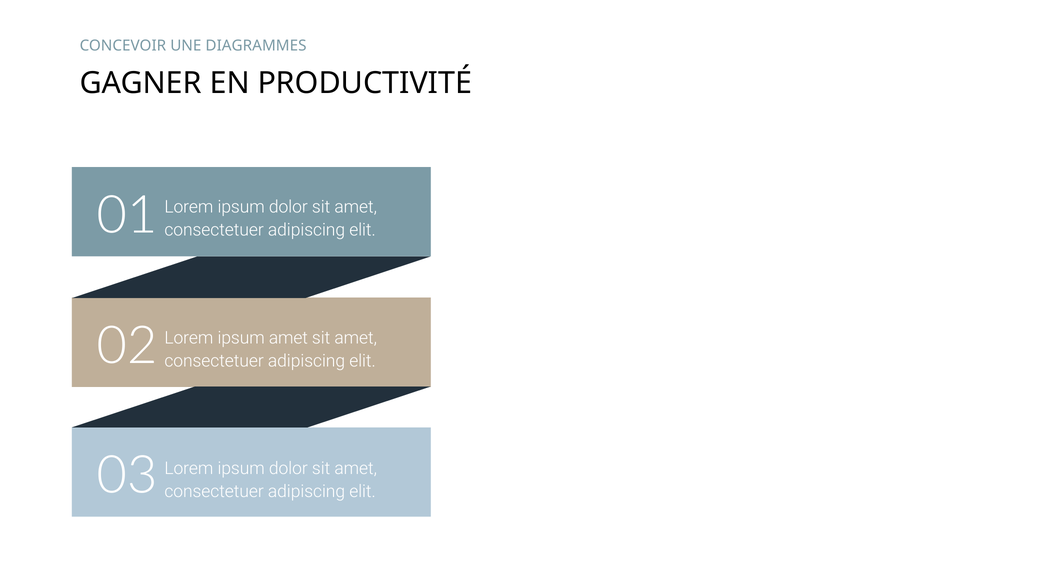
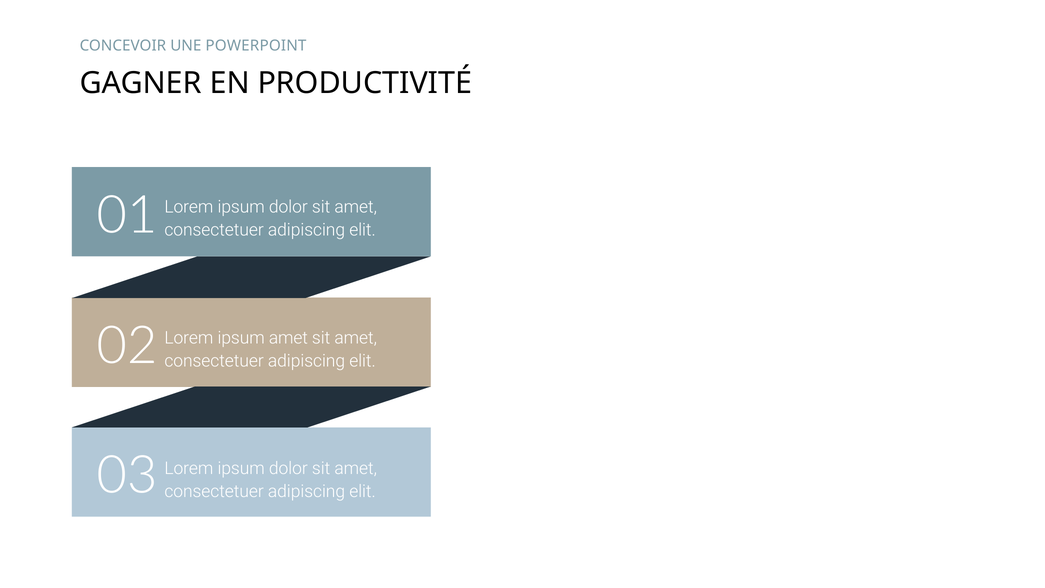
DIAGRAMMES: DIAGRAMMES -> POWERPOINT (256, 46)
